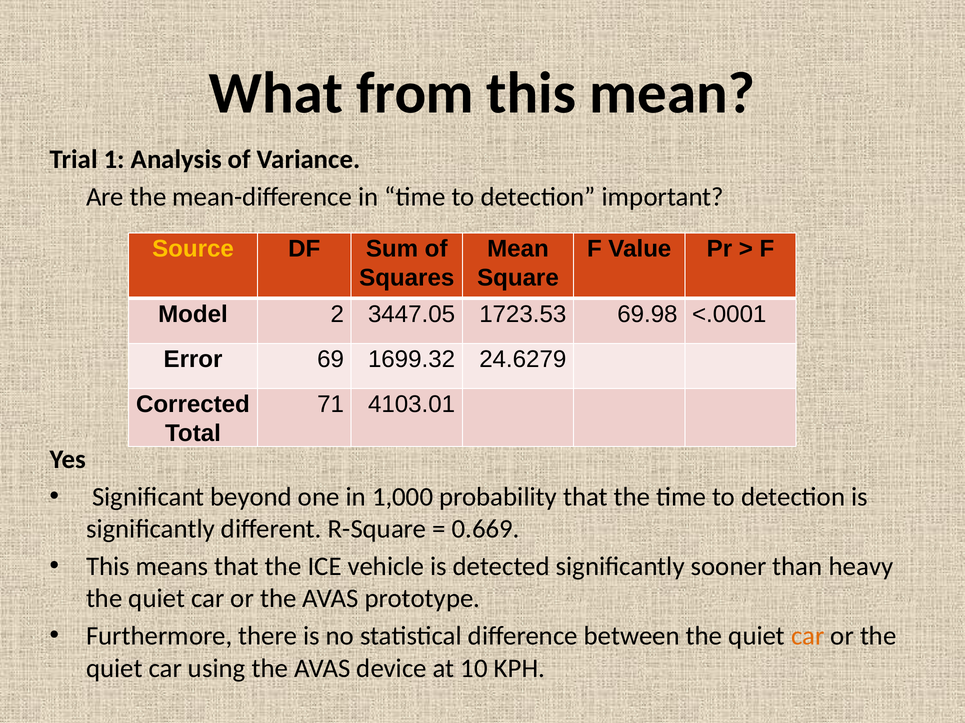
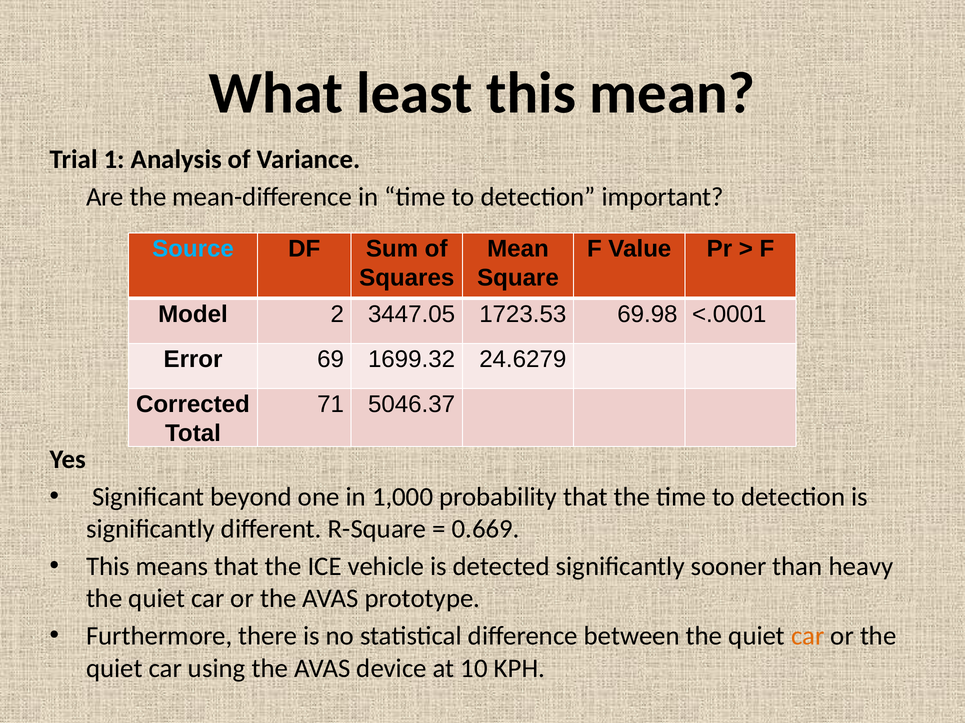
from: from -> least (415, 93)
Source colour: yellow -> light blue (193, 249)
4103.01: 4103.01 -> 5046.37 (412, 405)
